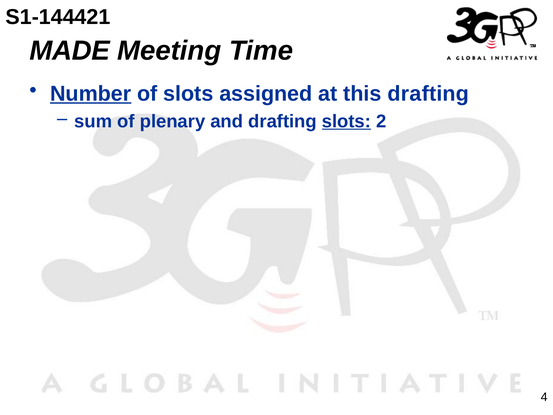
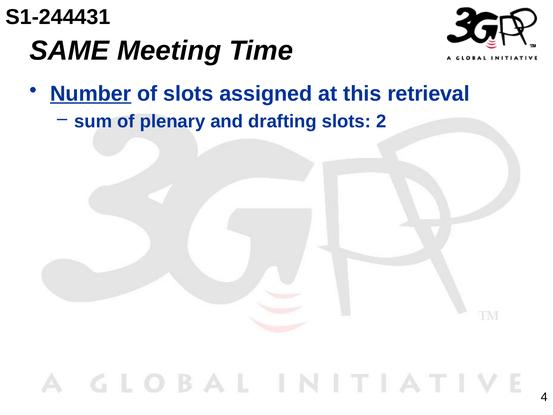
S1-144421: S1-144421 -> S1-244431 (58, 17)
MADE: MADE -> SAME (69, 51)
this drafting: drafting -> retrieval (429, 94)
slots underline: present -> none (346, 121)
